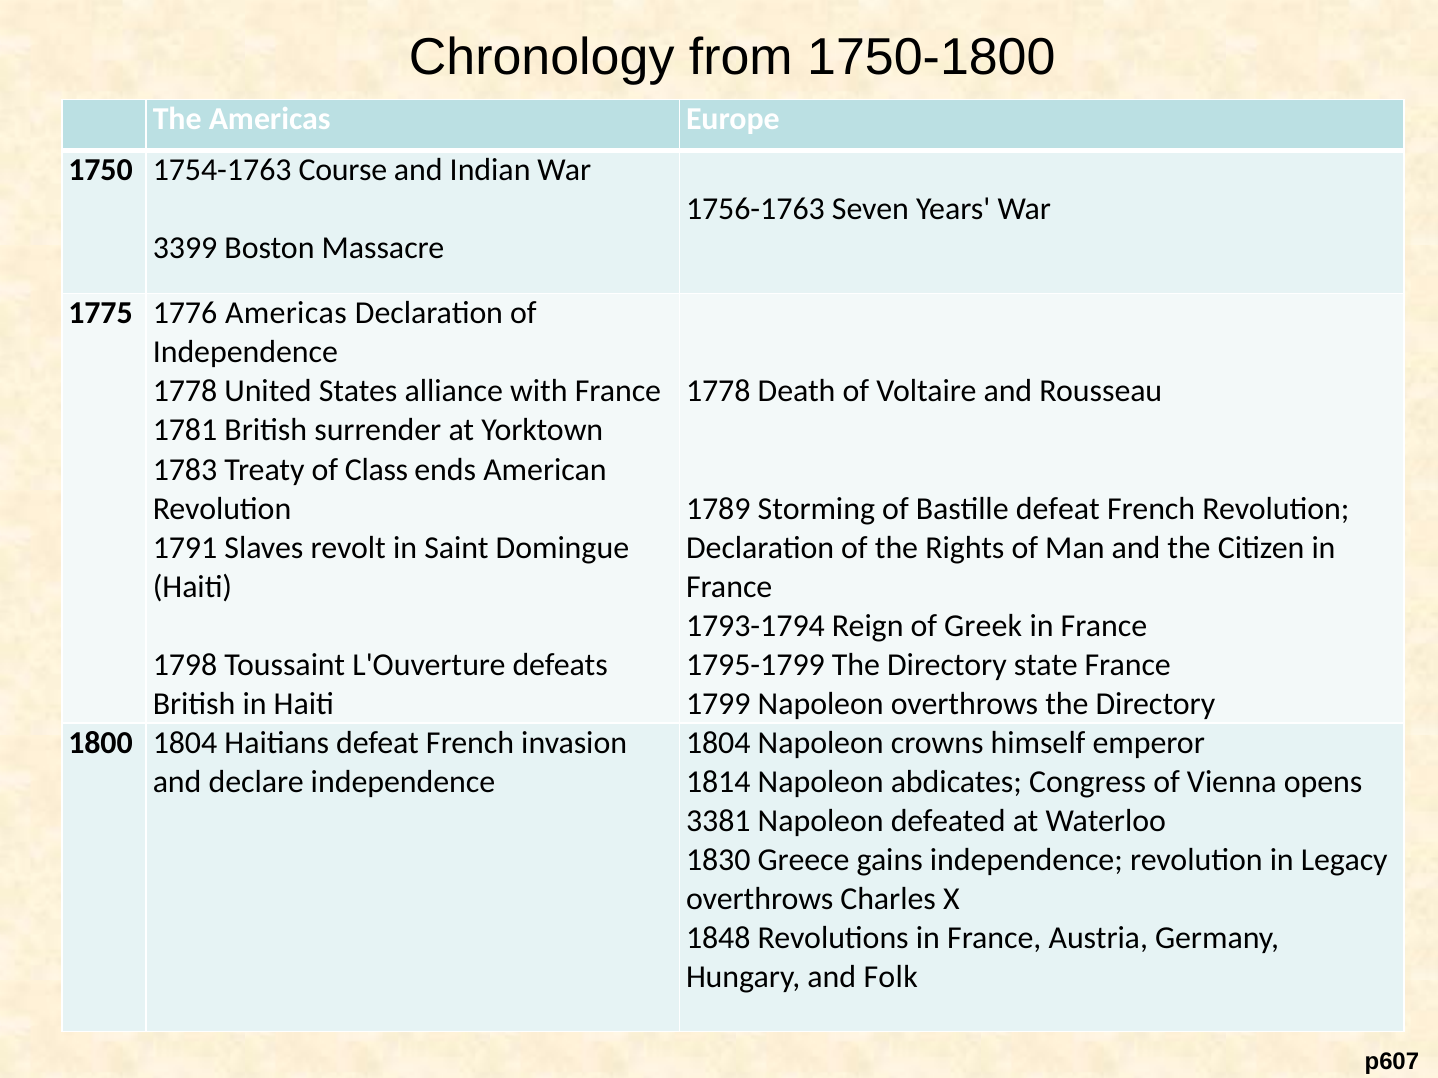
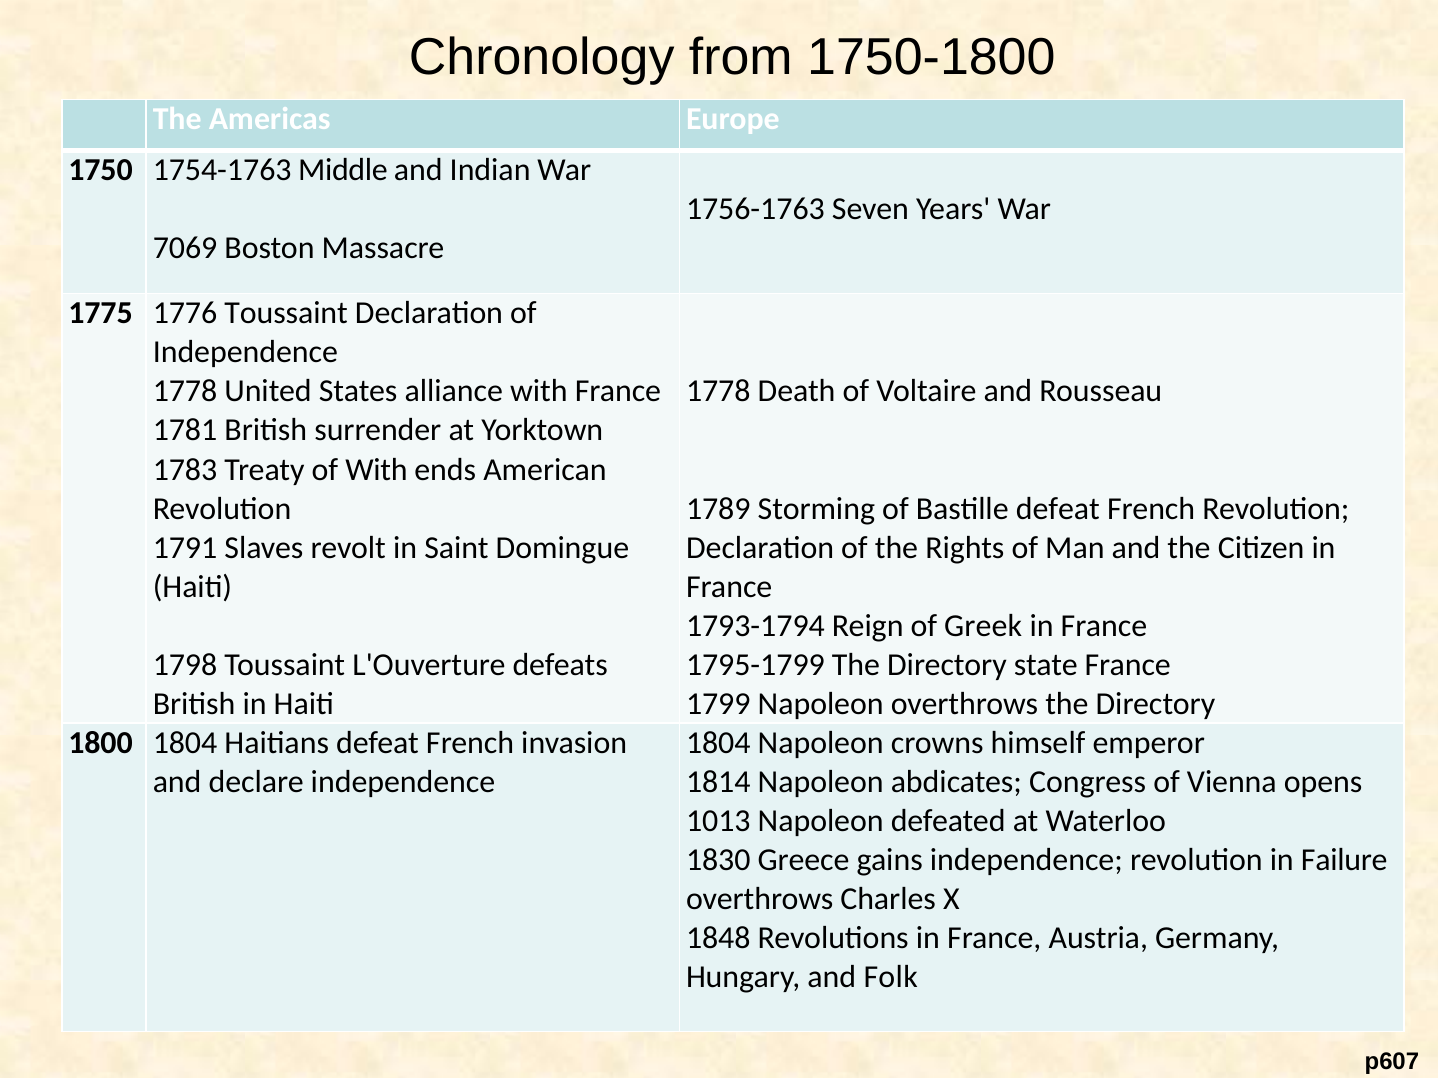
Course: Course -> Middle (343, 170)
3399: 3399 -> 7069 (185, 248)
1776 Americas: Americas -> Toussaint (286, 313)
of Class: Class -> With (376, 470)
3381: 3381 -> 1013 (718, 821)
Legacy: Legacy -> Failure (1344, 860)
